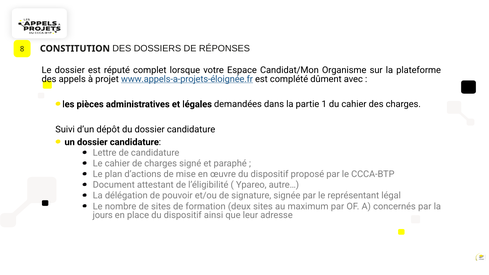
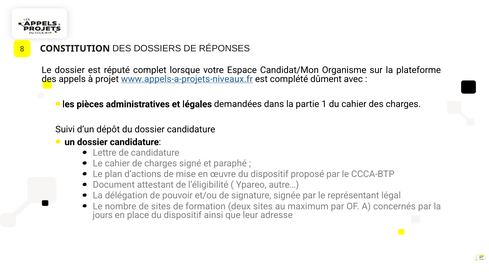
www.appels-a-projets-éloignée.fr: www.appels-a-projets-éloignée.fr -> www.appels-a-projets-niveaux.fr (187, 79)
